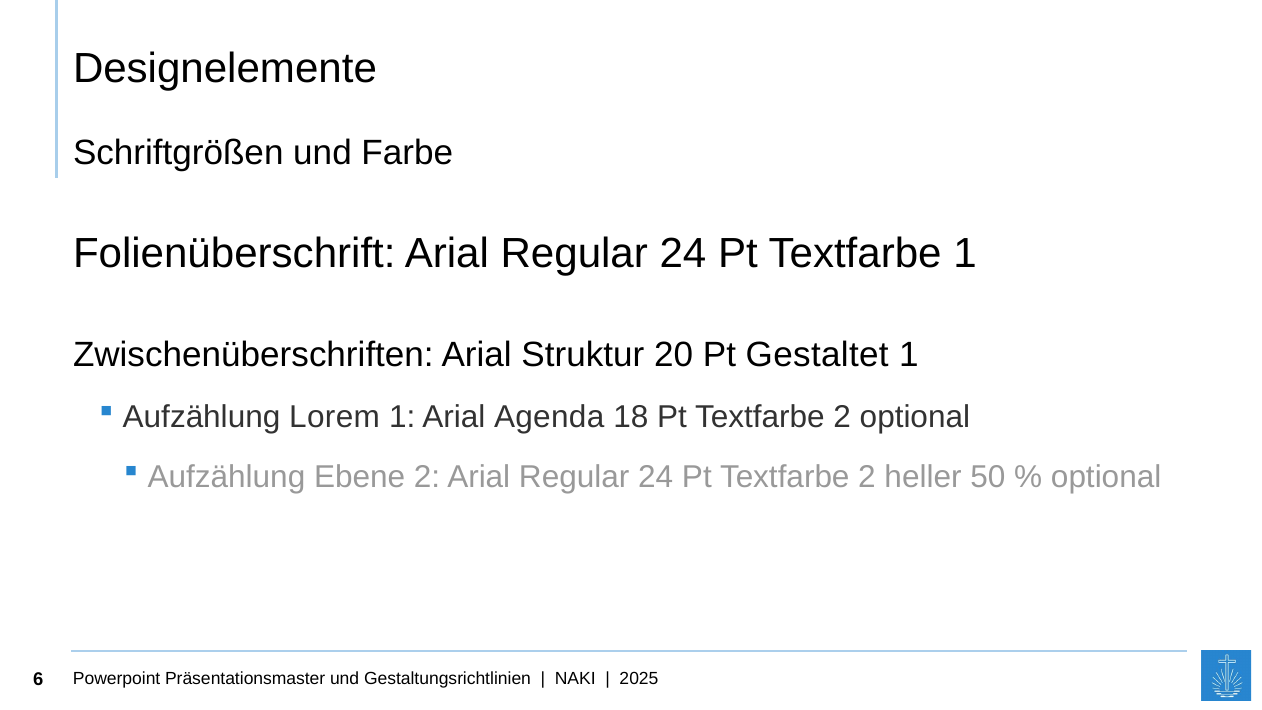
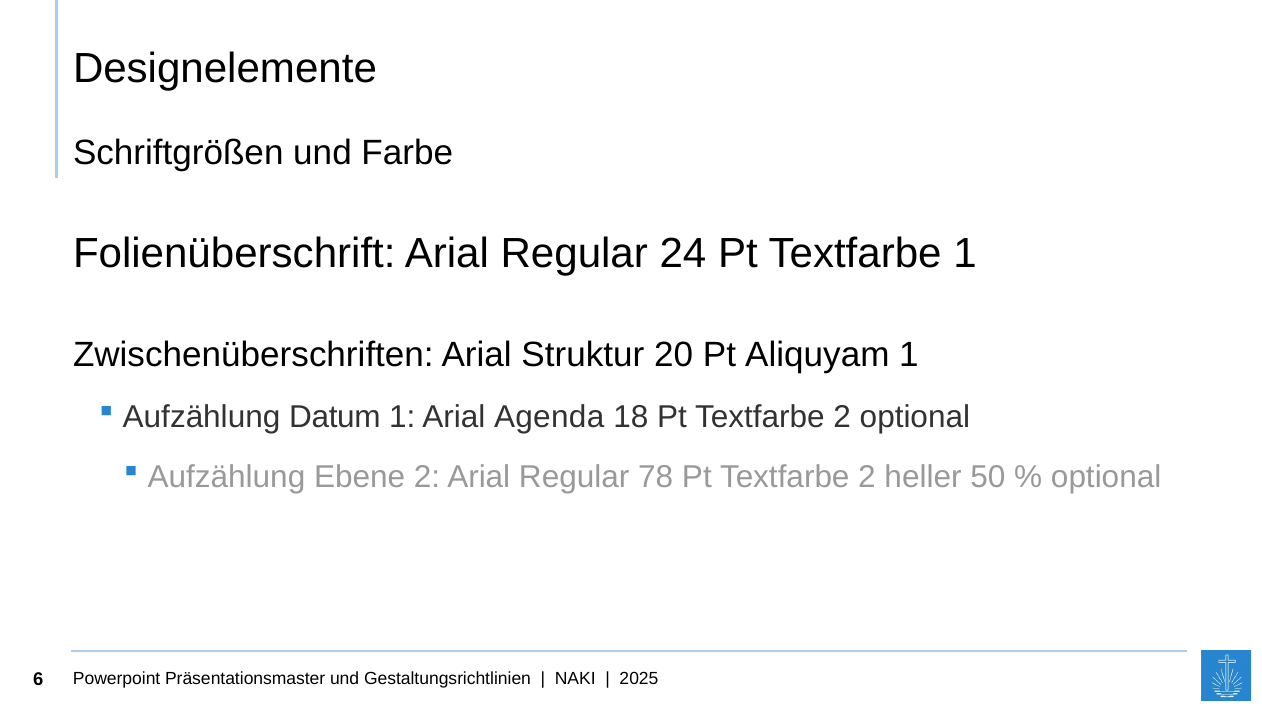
Gestaltet: Gestaltet -> Aliquyam (817, 354)
Lorem: Lorem -> Datum (335, 417)
2 Arial Regular 24: 24 -> 78 (656, 477)
